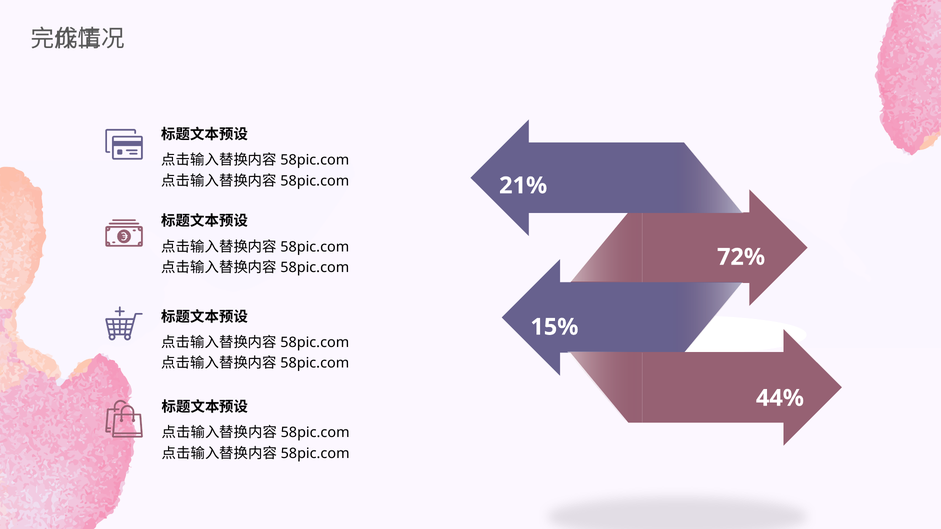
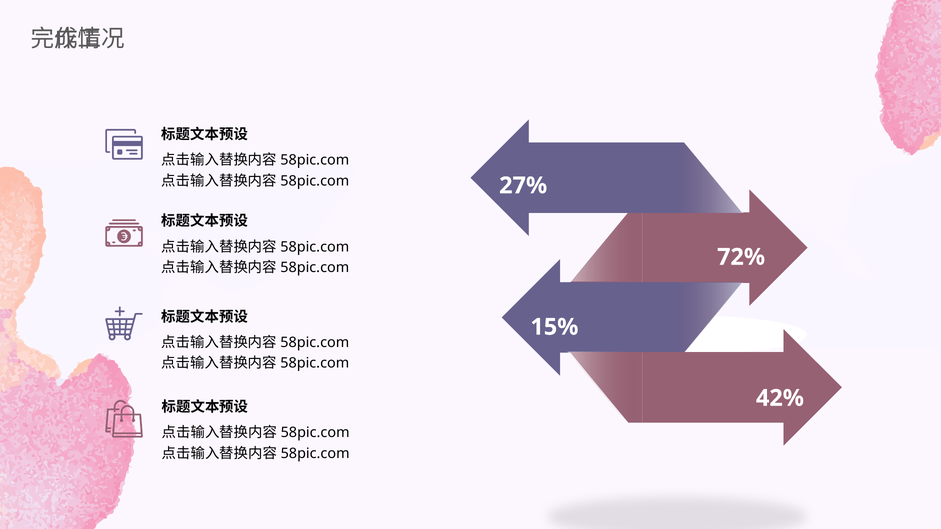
21%: 21% -> 27% (523, 186)
44%: 44% -> 42% (780, 398)
